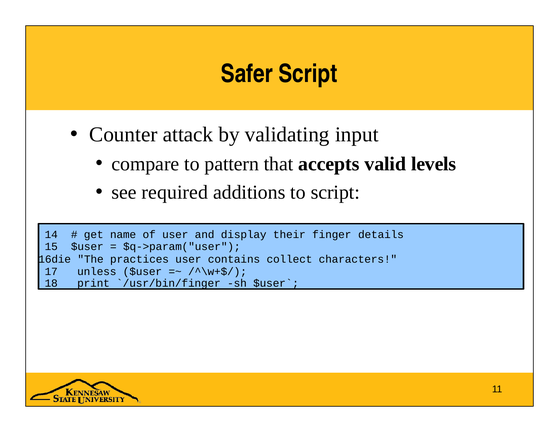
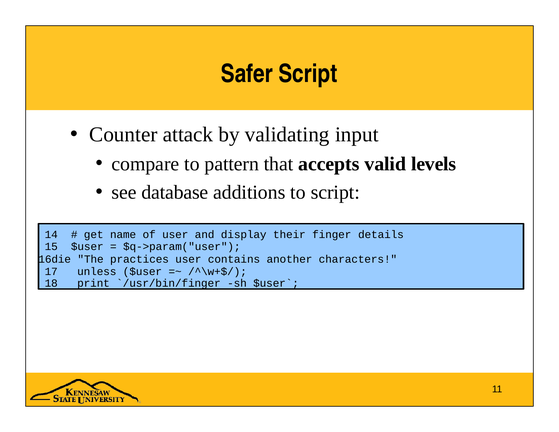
required: required -> database (175, 192)
collect: collect -> another (289, 259)
